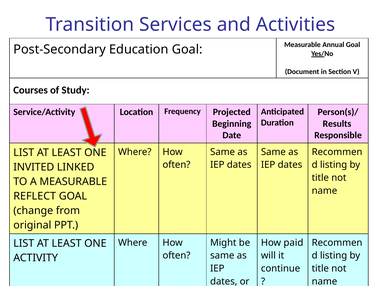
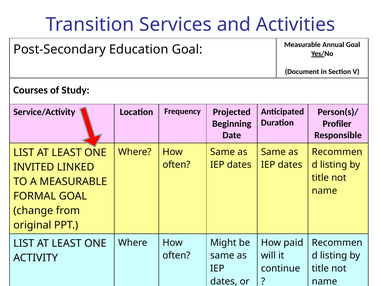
Results: Results -> Profiler (337, 124)
REFLECT: REFLECT -> FORMAL (35, 196)
